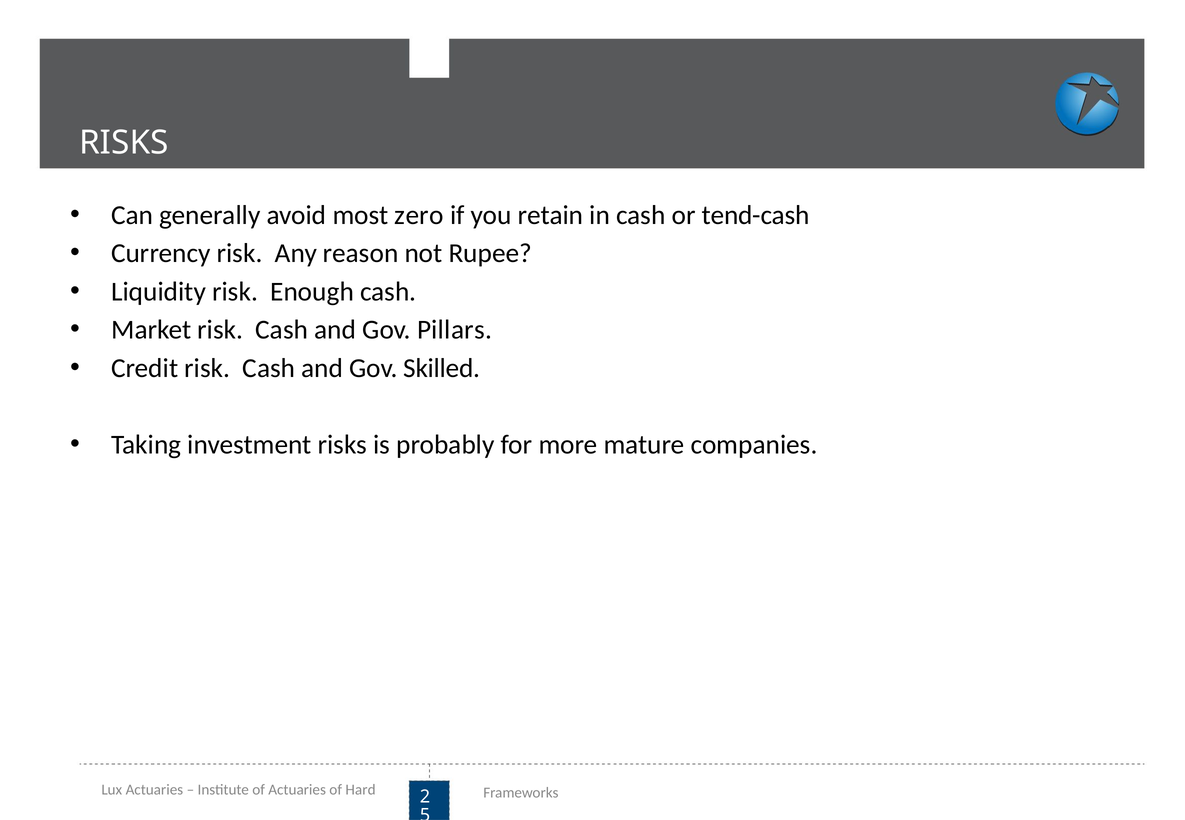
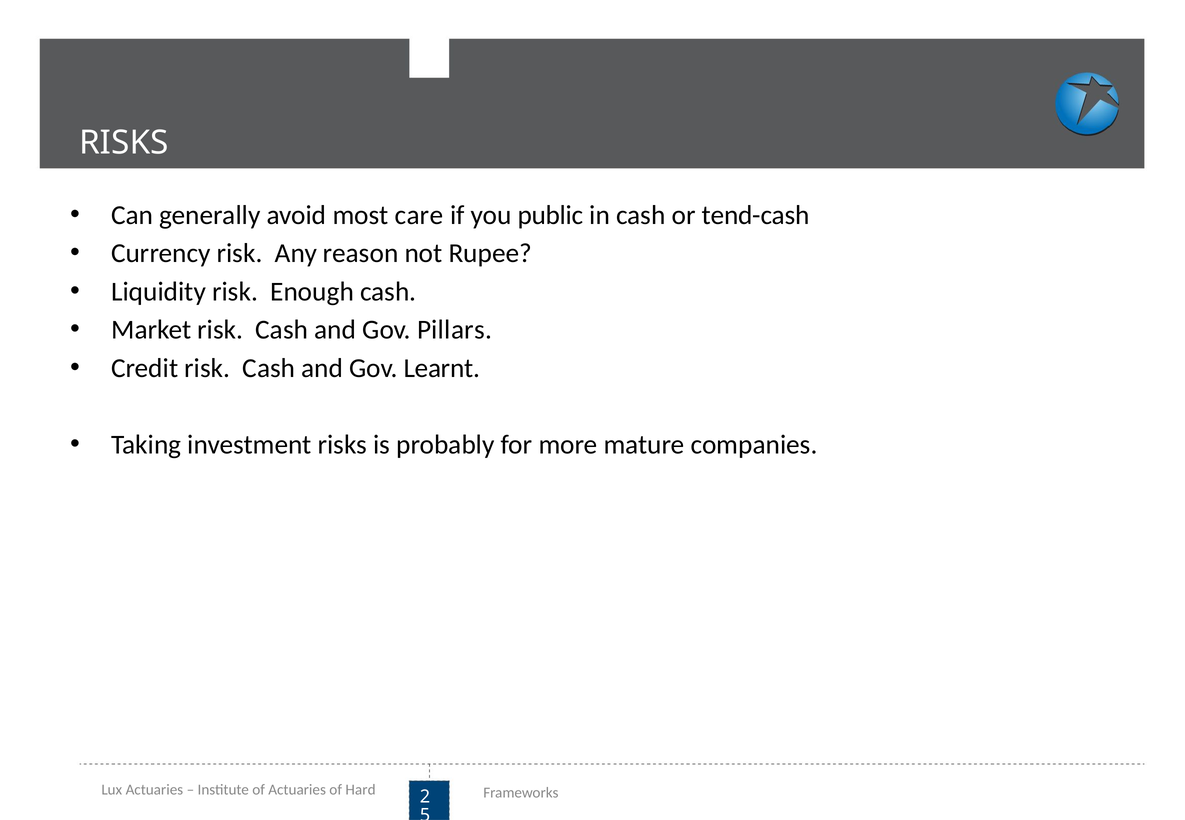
zero: zero -> care (419, 215)
retain: retain -> public (551, 215)
Skilled: Skilled -> Learnt (442, 368)
